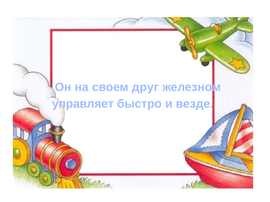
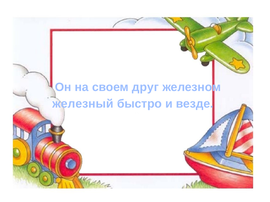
управляет: управляет -> железный (83, 104)
